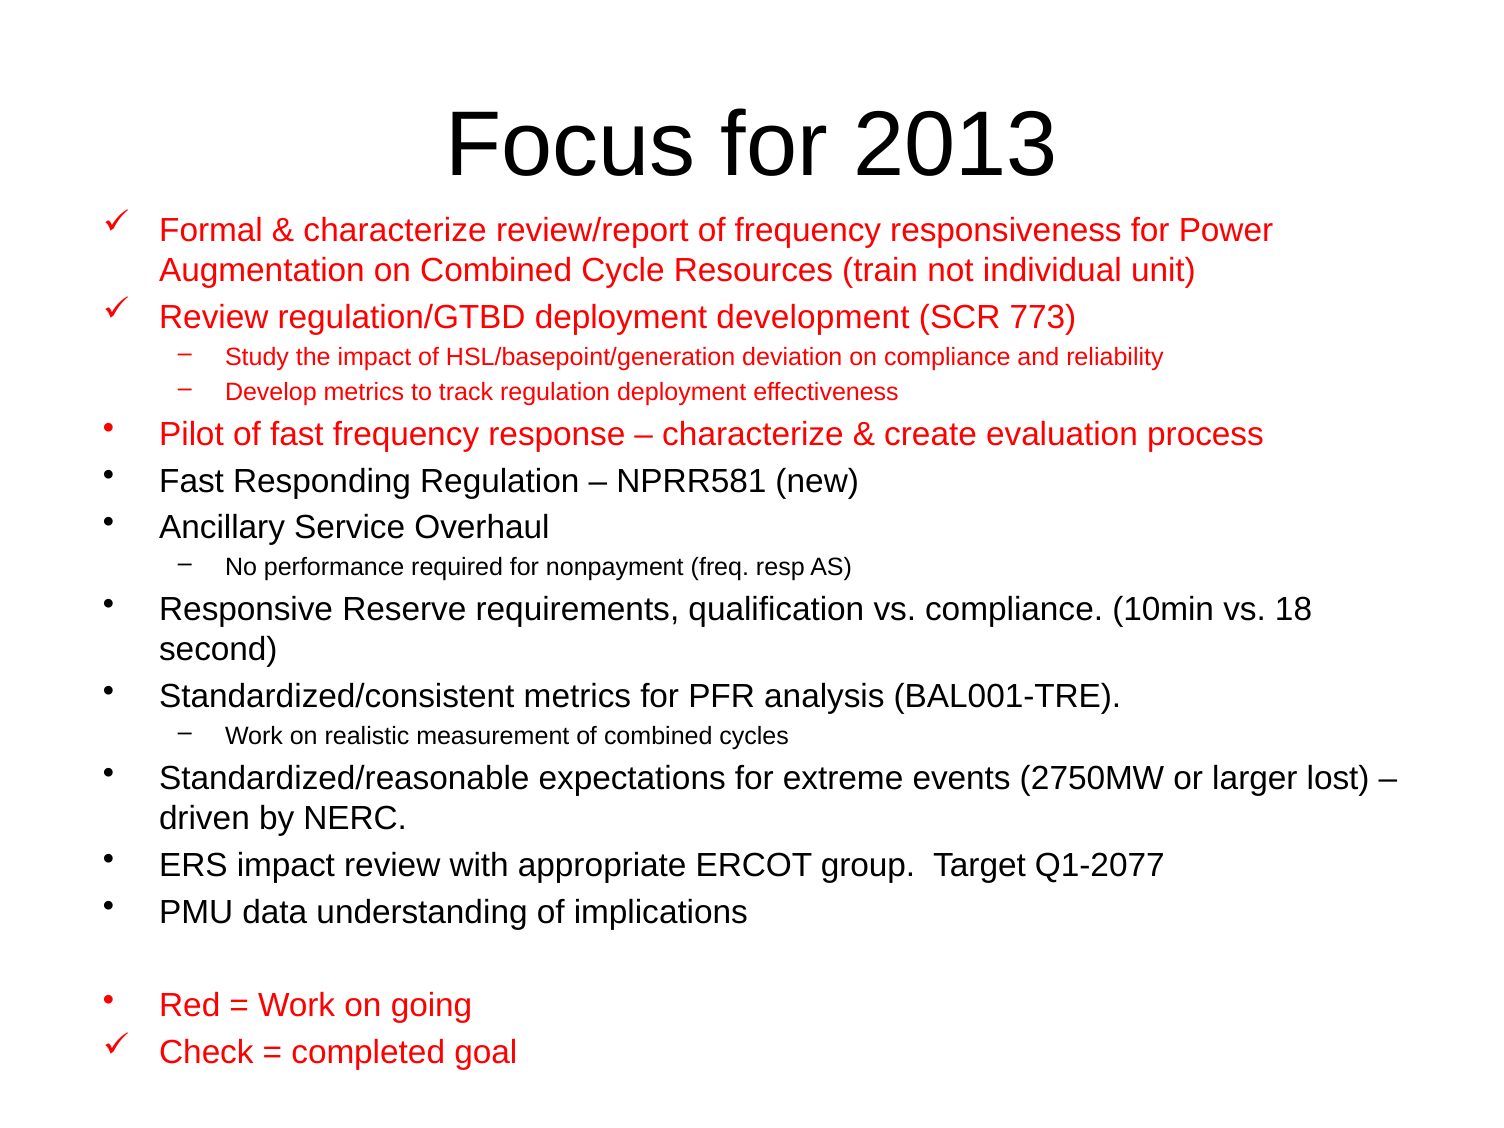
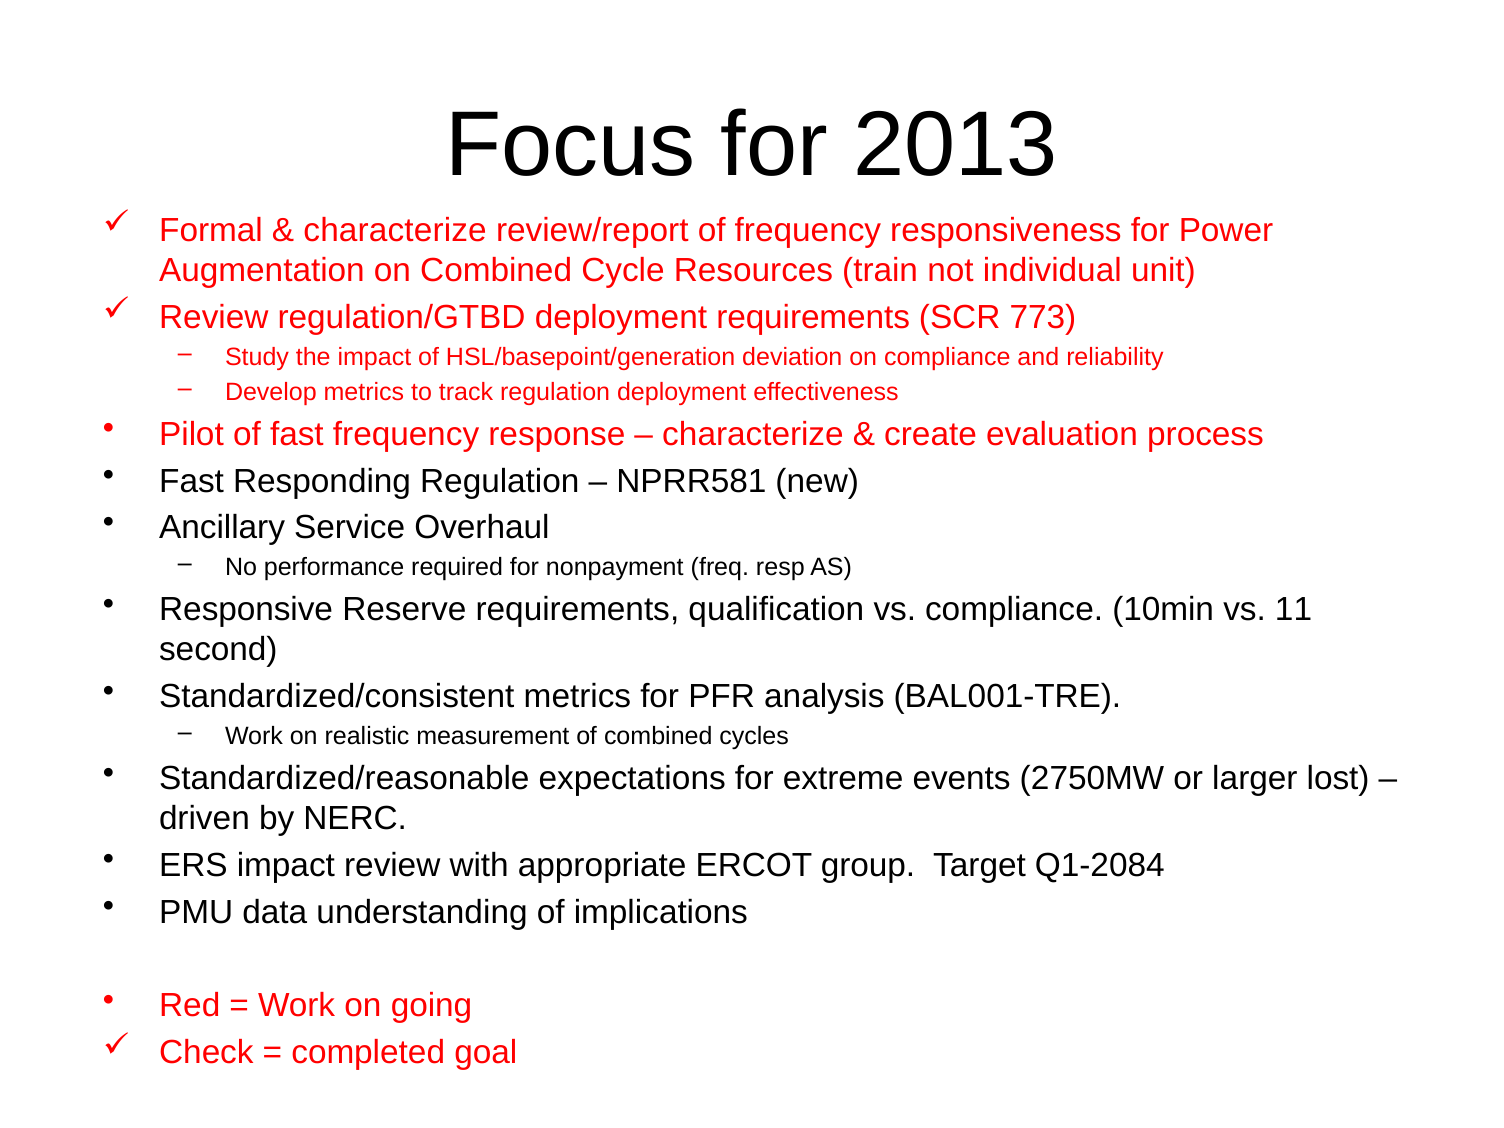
deployment development: development -> requirements (813, 317)
18: 18 -> 11 (1294, 610)
Q1-2077: Q1-2077 -> Q1-2084 (1100, 865)
